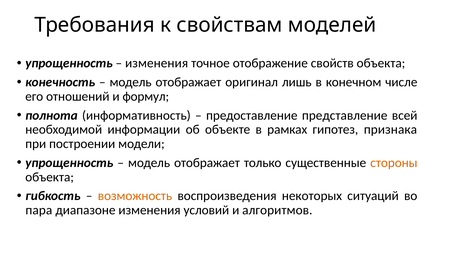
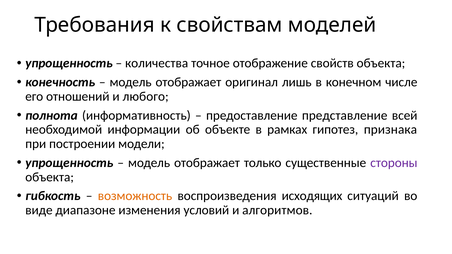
изменения: изменения -> количества (157, 63)
формул: формул -> любого (146, 97)
стороны colour: orange -> purple (394, 163)
некоторых: некоторых -> исходящих (312, 196)
пара: пара -> виде (39, 210)
